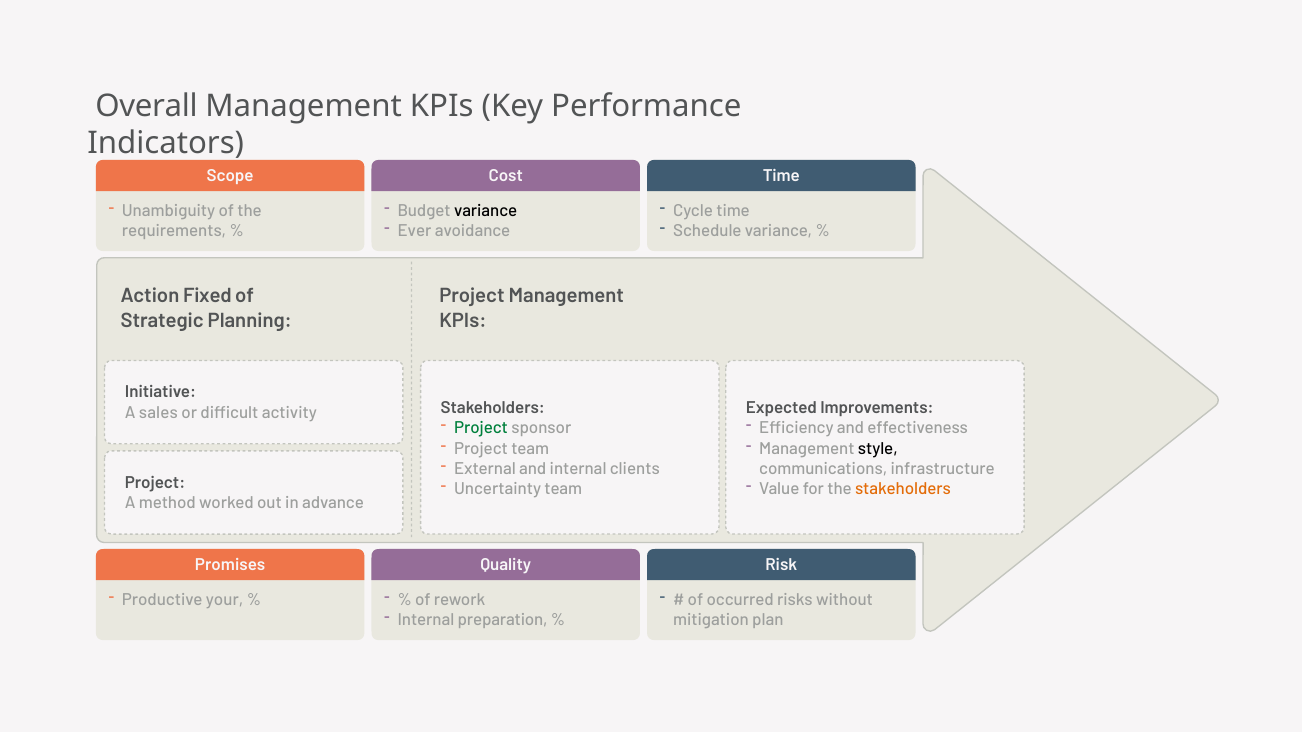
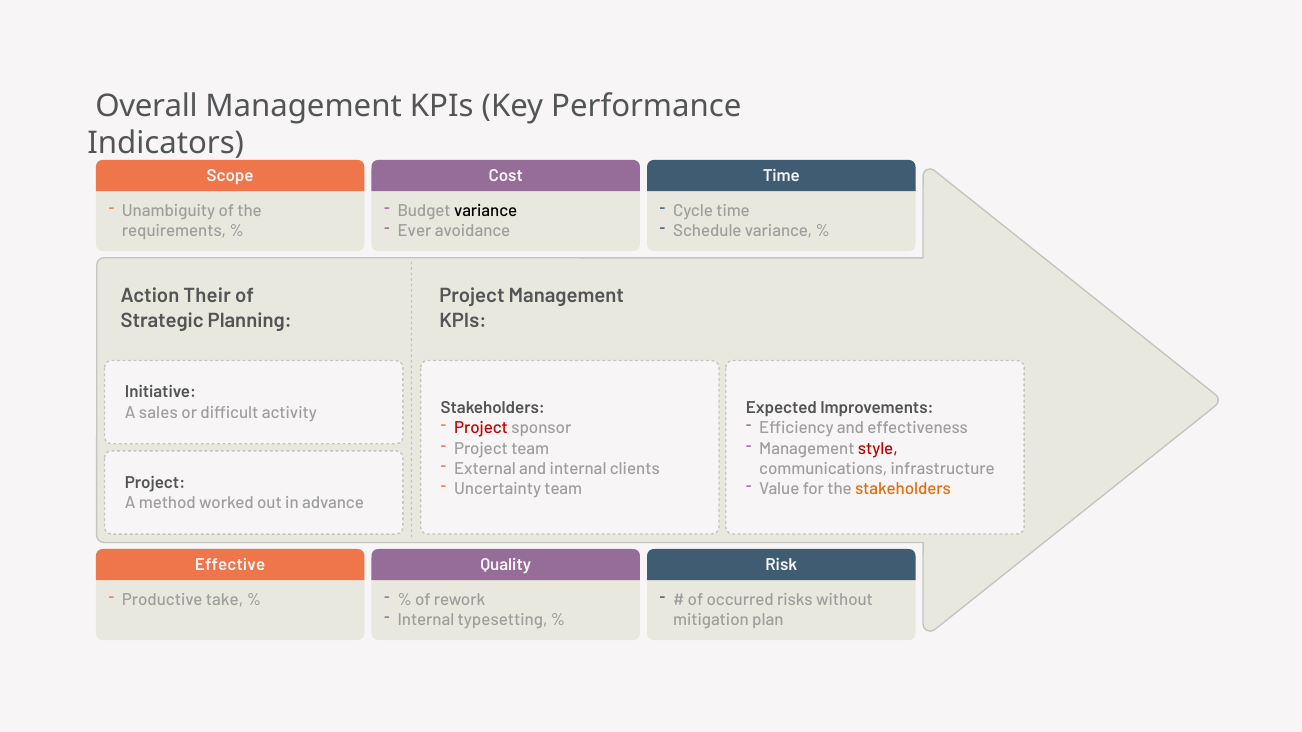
Fixed: Fixed -> Their (207, 296)
Project colour: green -> red (481, 428)
style colour: black -> red (878, 449)
Promises: Promises -> Effective (230, 565)
your: your -> take (225, 600)
preparation: preparation -> typesetting (503, 620)
